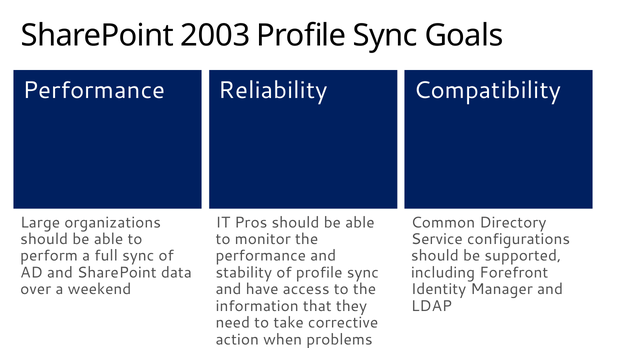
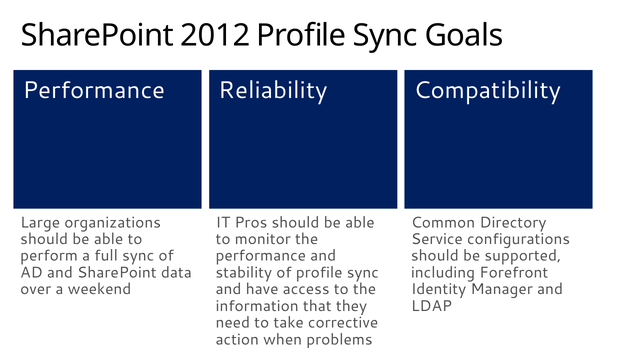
2003: 2003 -> 2012 (215, 36)
